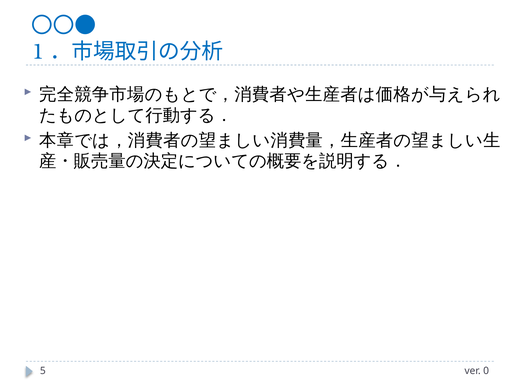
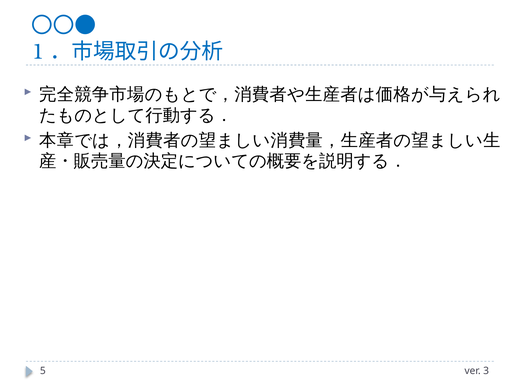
0: 0 -> 3 (486, 371)
